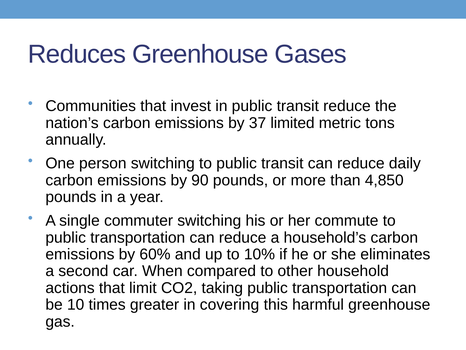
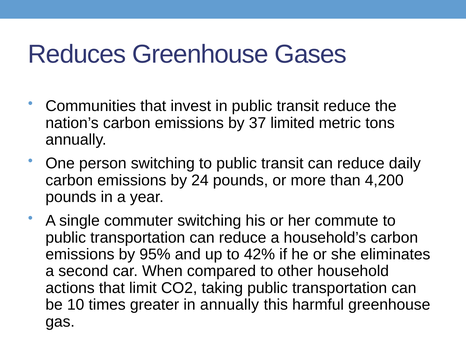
90: 90 -> 24 (200, 180)
4,850: 4,850 -> 4,200 (384, 180)
60%: 60% -> 95% (155, 254)
10%: 10% -> 42% (259, 254)
in covering: covering -> annually (230, 304)
